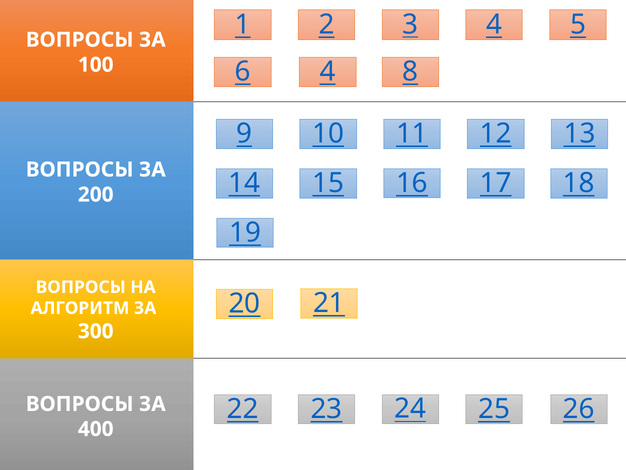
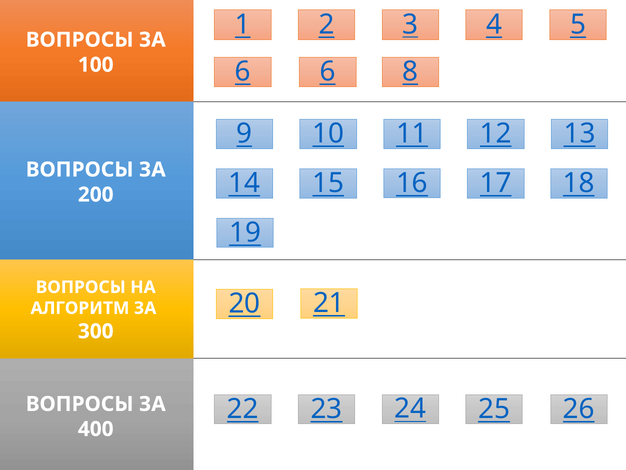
6 4: 4 -> 6 (328, 72)
